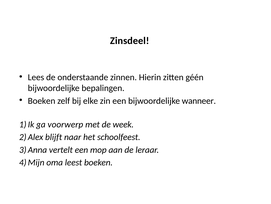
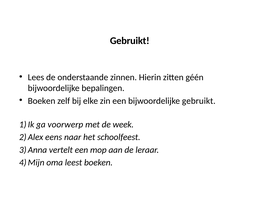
Zinsdeel: Zinsdeel -> Gebruikt (130, 41)
bijwoordelijke wanneer: wanneer -> gebruikt (199, 101)
blijft: blijft -> eens (54, 137)
